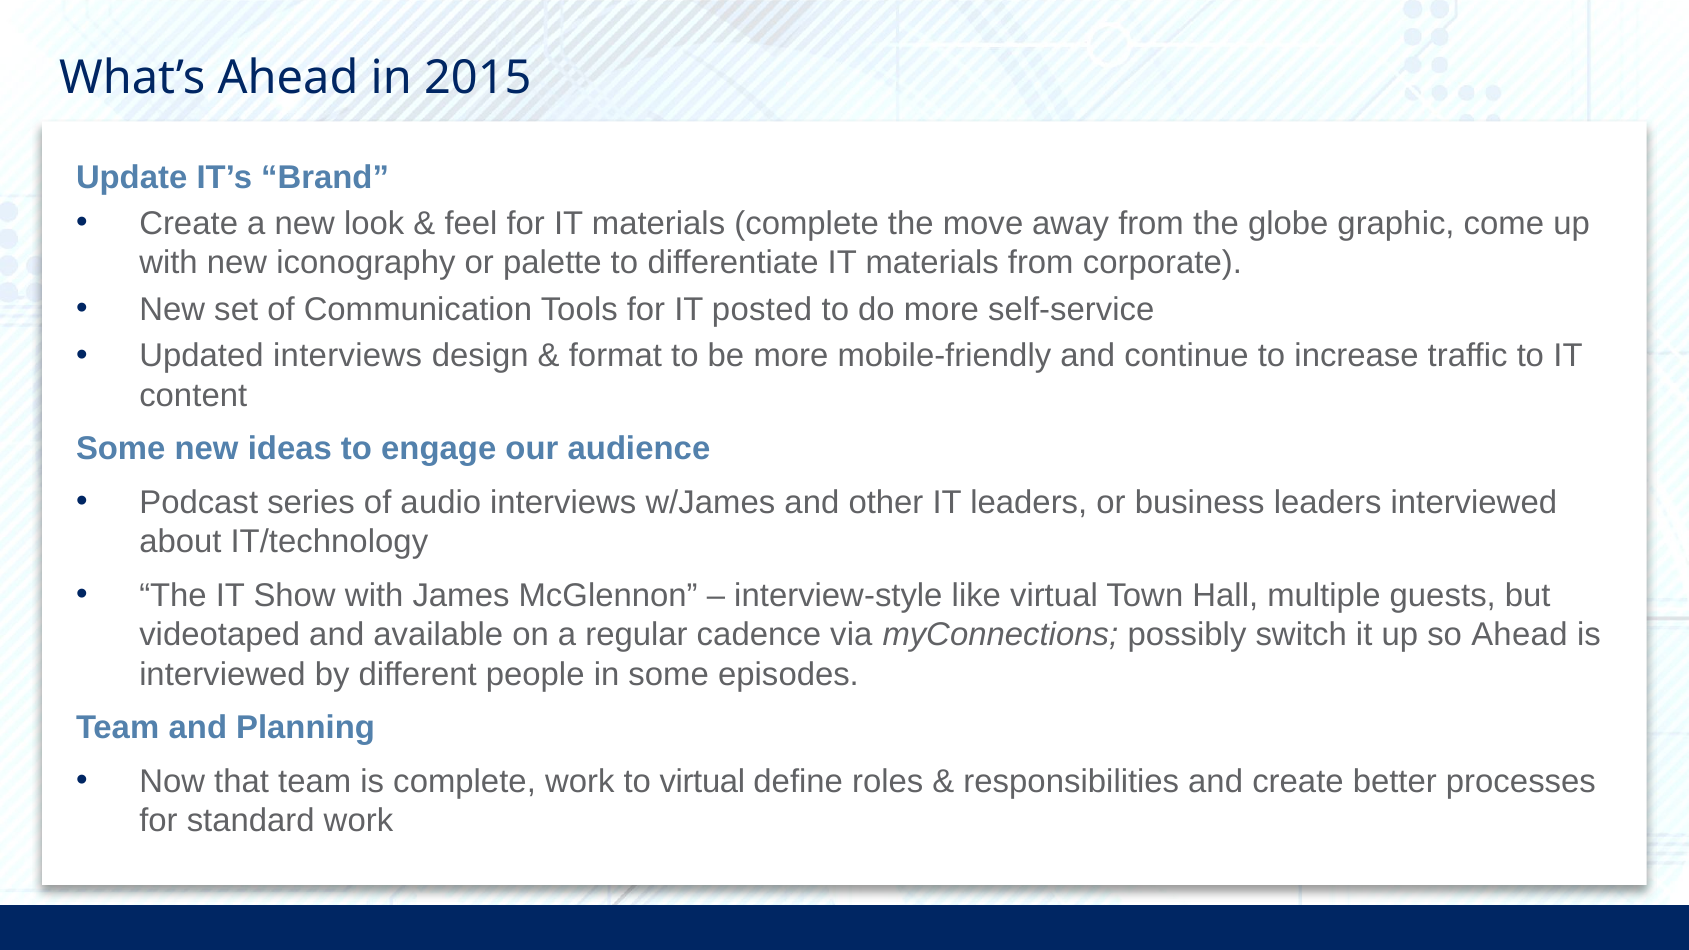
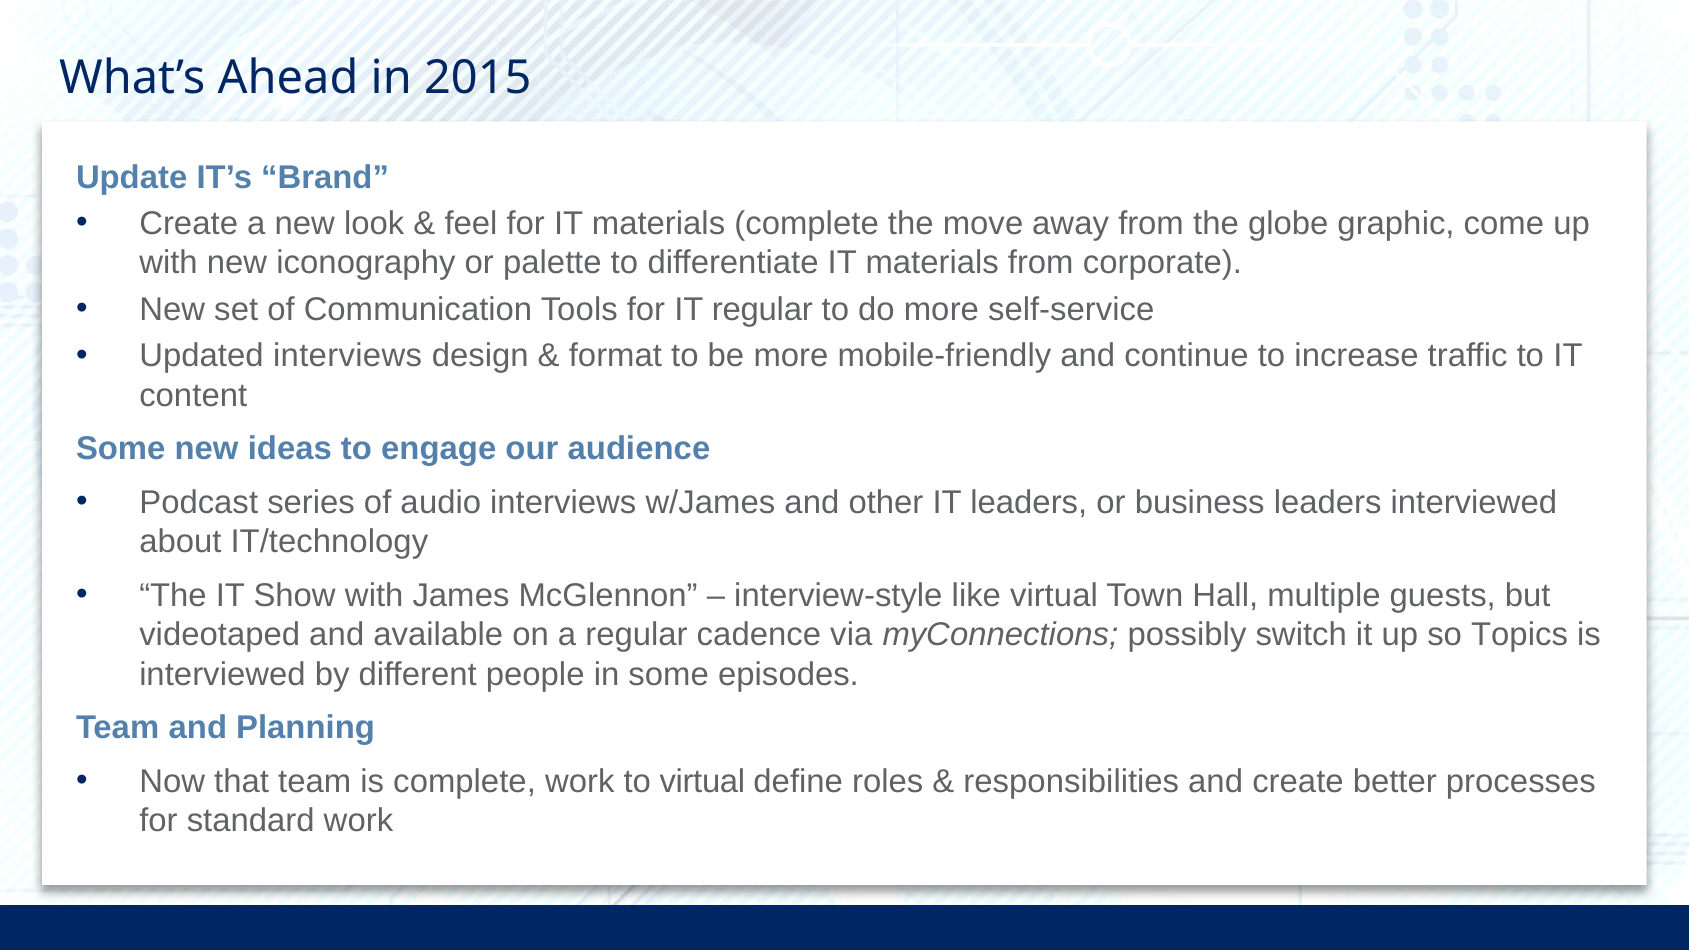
IT posted: posted -> regular (762, 310)
so Ahead: Ahead -> Topics (1520, 635)
